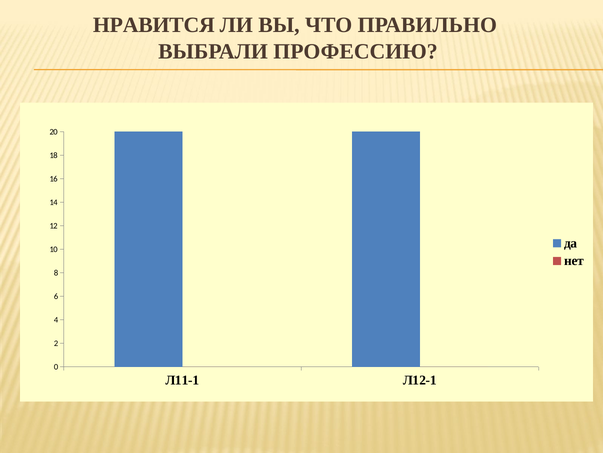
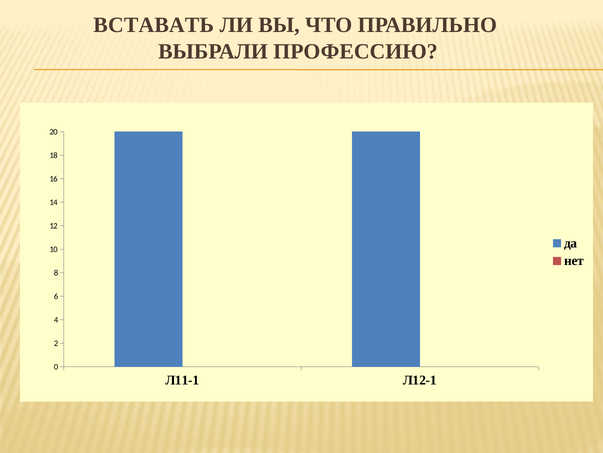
НРАВИТСЯ: НРАВИТСЯ -> ВСТАВАТЬ (154, 25)
